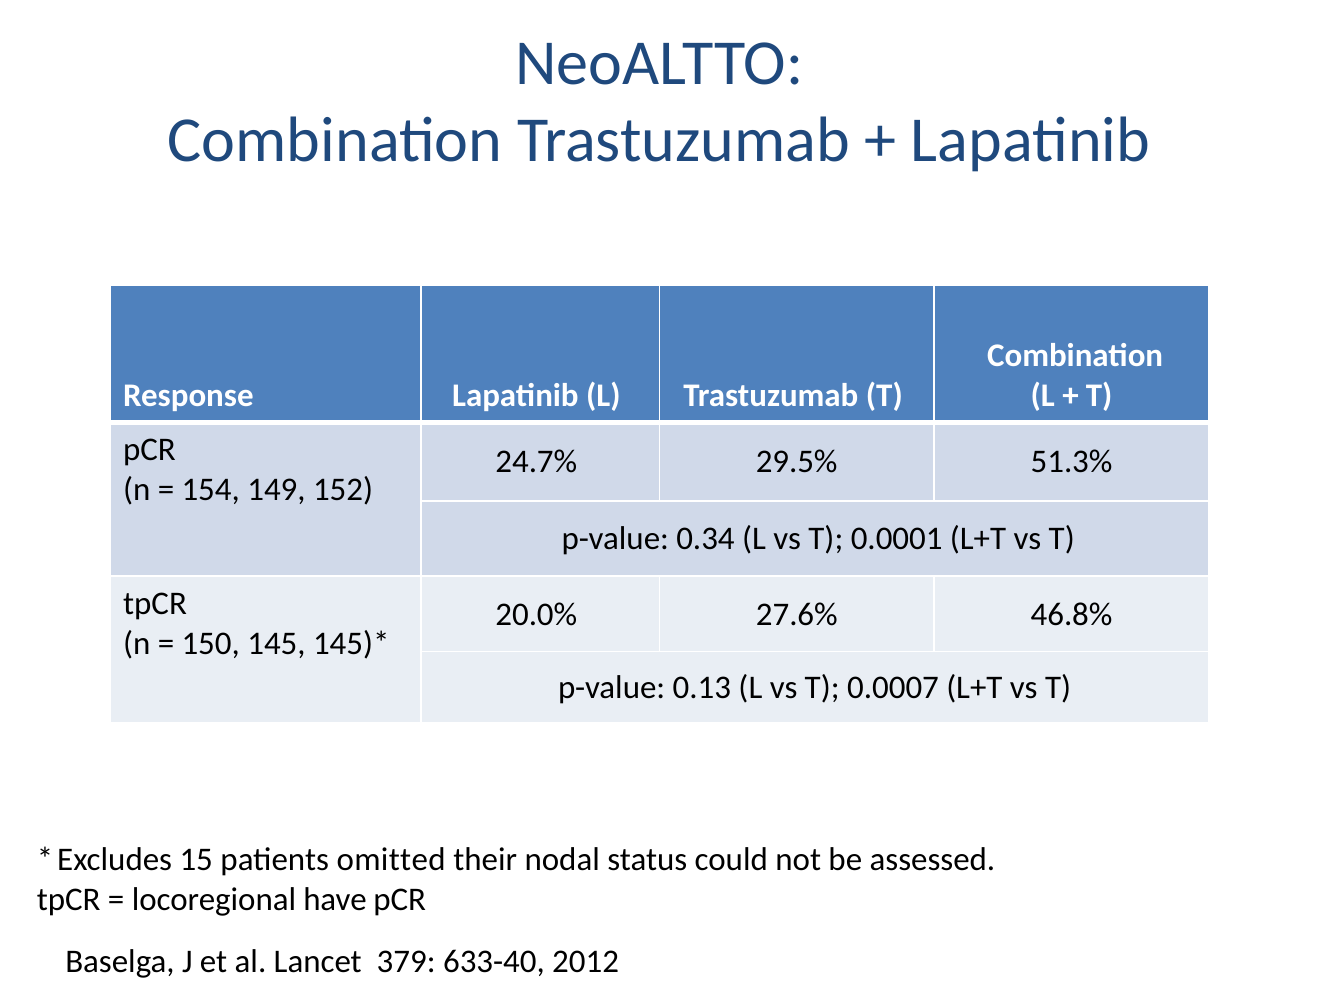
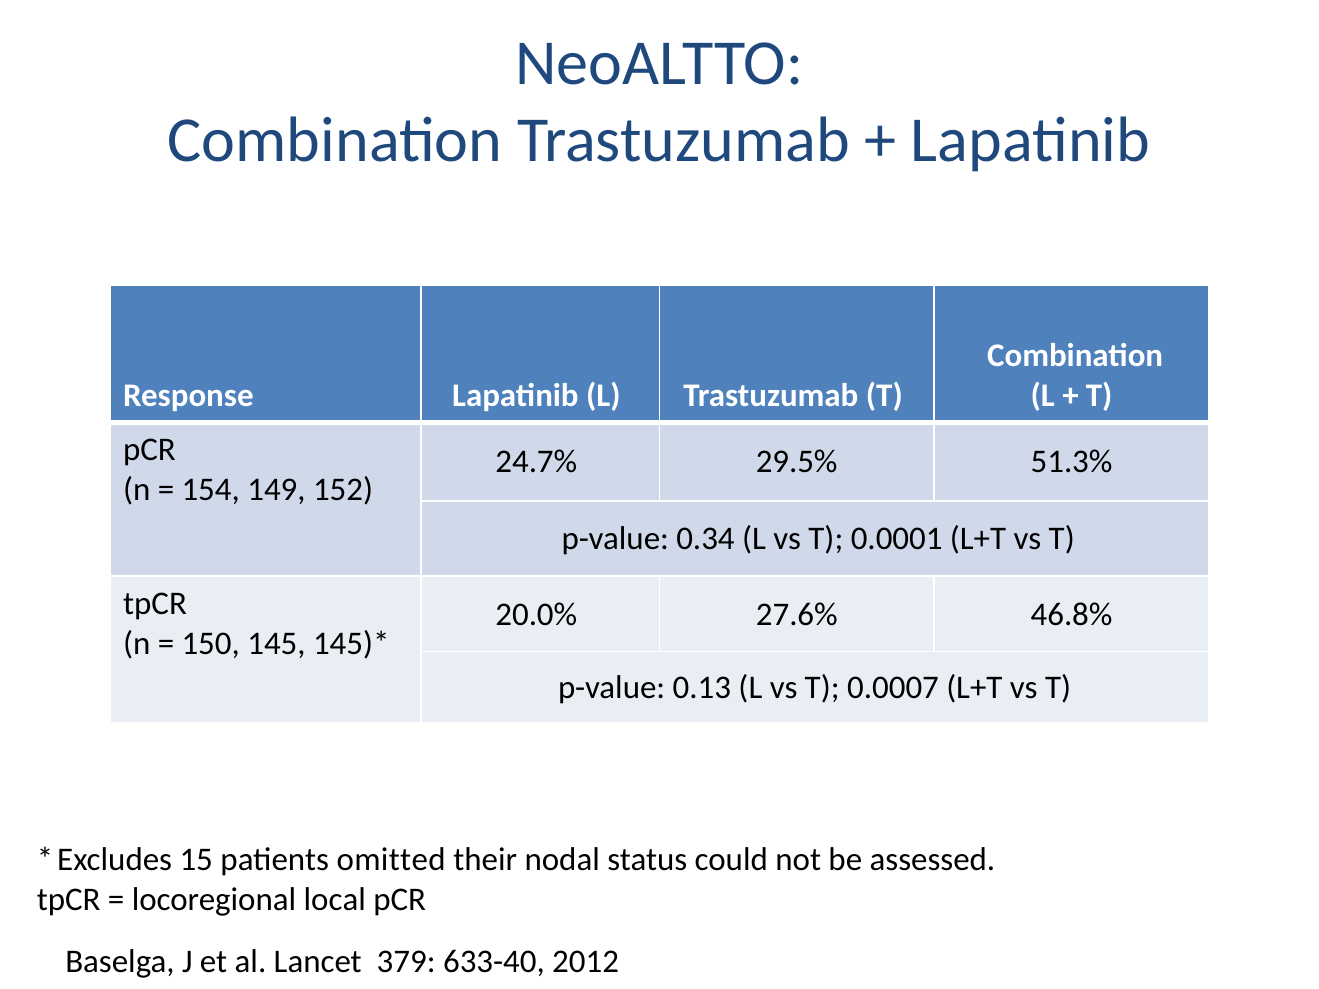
have: have -> local (335, 899)
